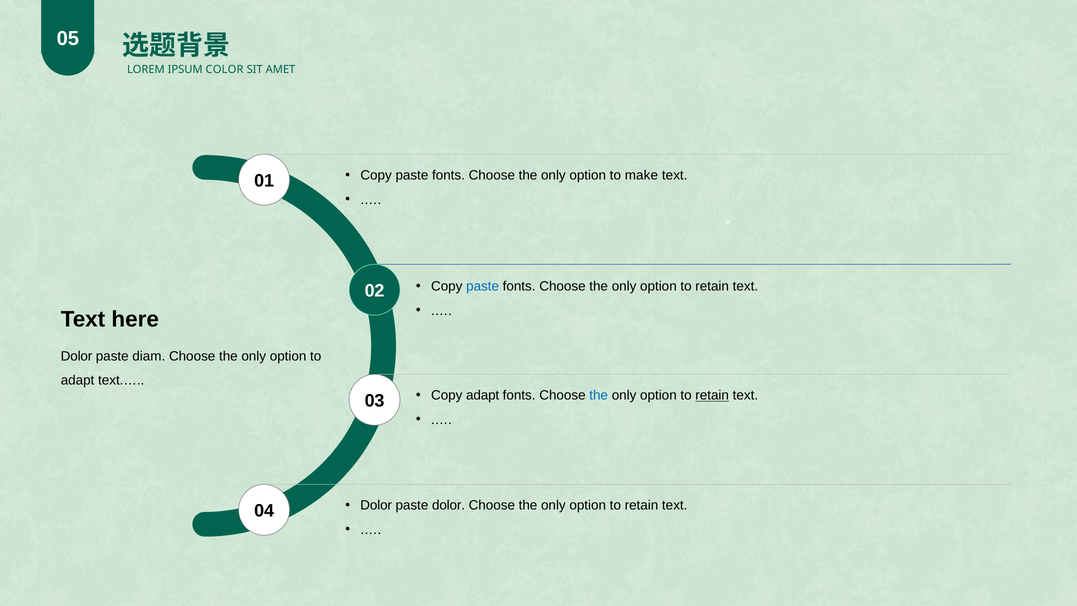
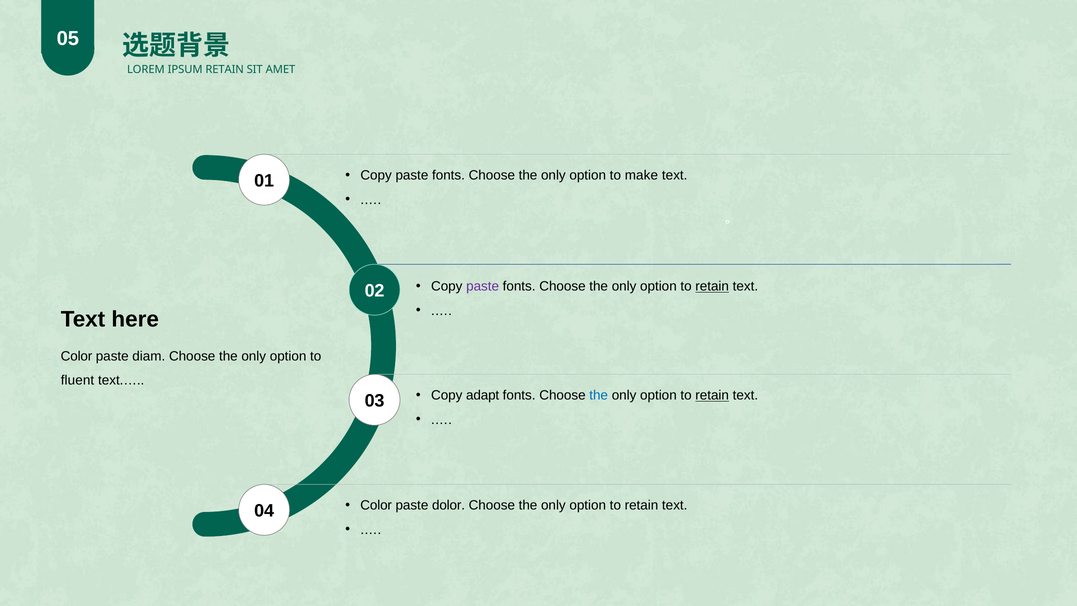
IPSUM COLOR: COLOR -> RETAIN (225, 70)
paste colour: blue -> purple (483, 286)
retain underline: none -> present (712, 286)
Dolor: Dolor -> Color (77, 356)
adapt: adapt -> fluent (77, 380)
Dolor: Dolor -> Color (376, 505)
